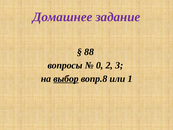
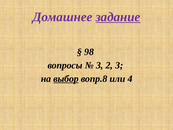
задание underline: none -> present (118, 17)
88: 88 -> 98 (89, 52)
0: 0 -> 3 (100, 65)
1: 1 -> 4 (130, 79)
